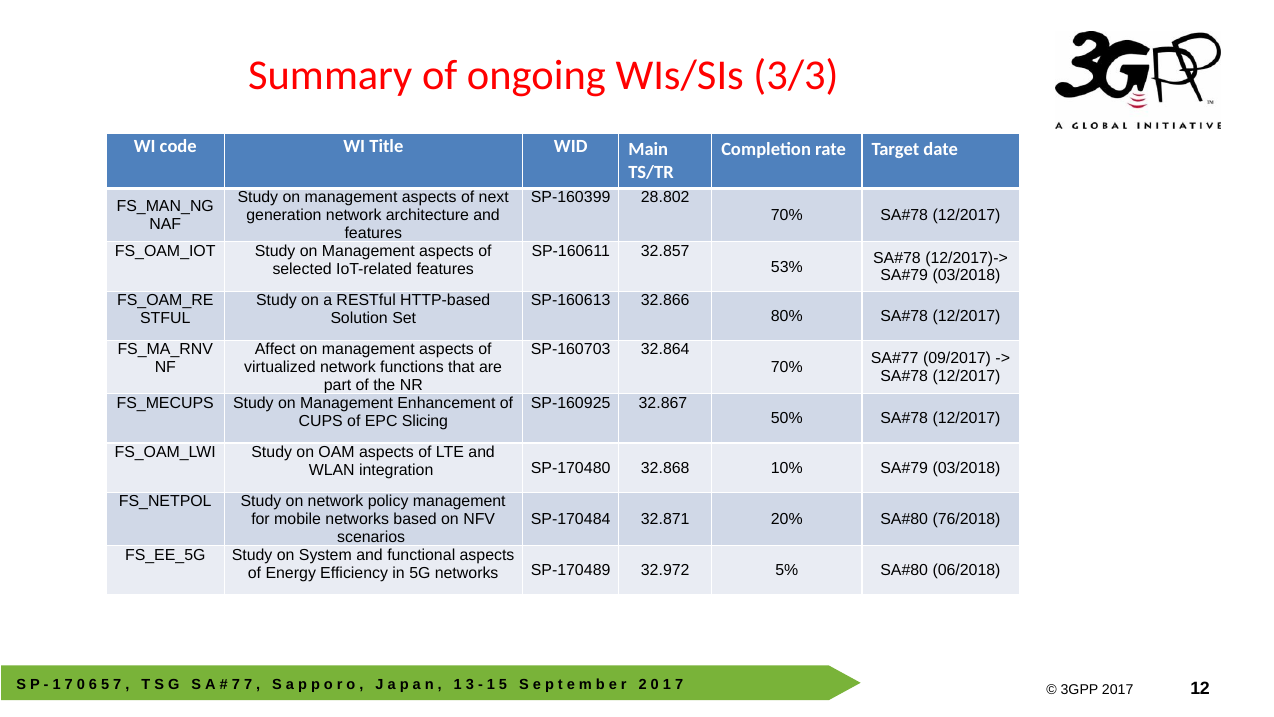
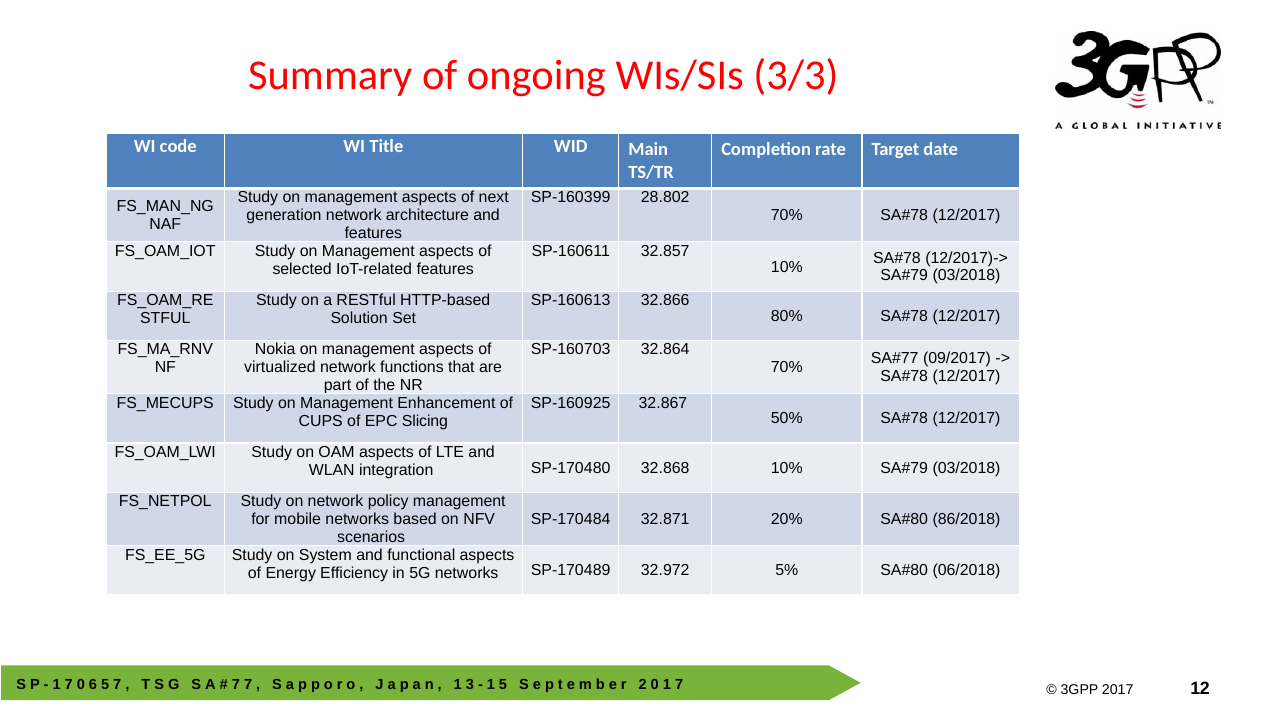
53%: 53% -> 10% (787, 267)
Affect: Affect -> Nokia (275, 349)
76/2018: 76/2018 -> 86/2018 (967, 519)
